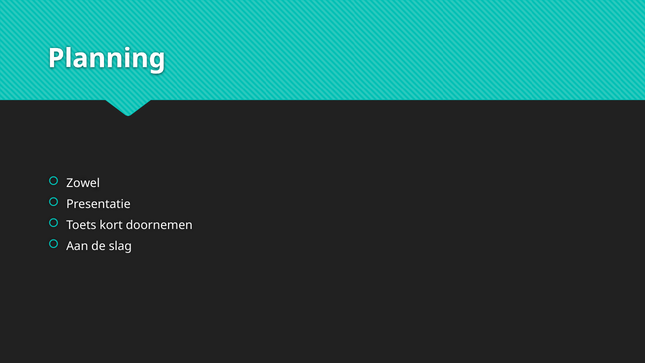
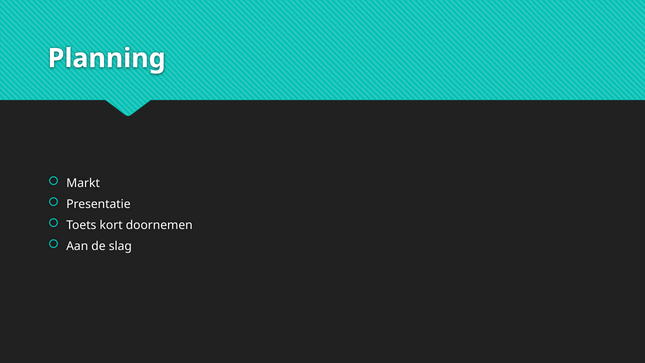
Zowel: Zowel -> Markt (83, 183)
